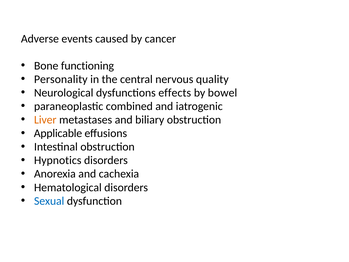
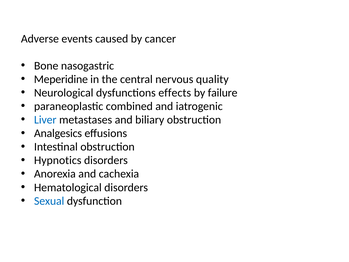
functioning: functioning -> nasogastric (87, 66)
Personality: Personality -> Meperidine (61, 79)
bowel: bowel -> failure (223, 93)
Liver colour: orange -> blue (45, 120)
Applicable: Applicable -> Analgesics (58, 133)
